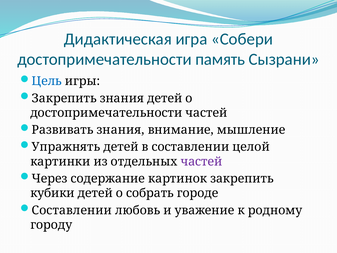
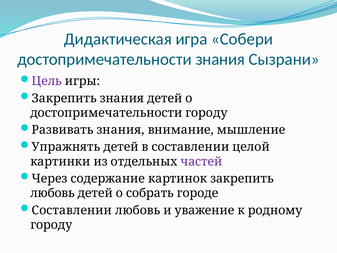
достопримечательности память: память -> знания (220, 59)
Цель colour: blue -> purple (47, 81)
достопримечательности частей: частей -> городу (206, 113)
кубики: кубики -> любовь (52, 193)
